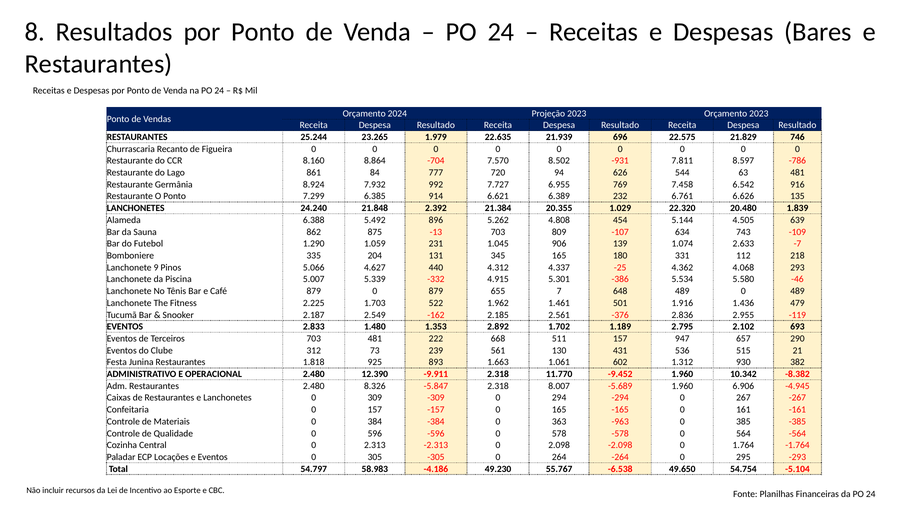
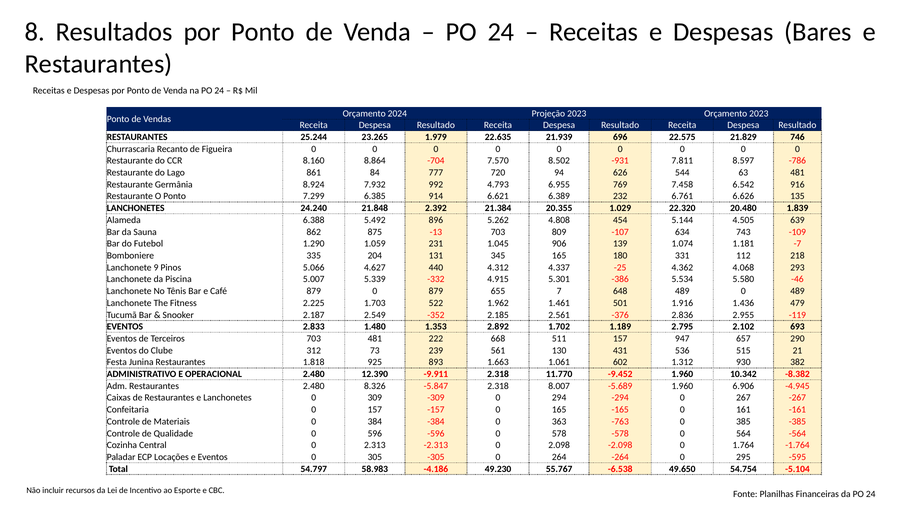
7.727: 7.727 -> 4.793 (498, 184)
2.633: 2.633 -> 1.181 (743, 244)
-162: -162 -> -352 (436, 315)
-963: -963 -> -763 (620, 421)
-293: -293 -> -595 (797, 457)
